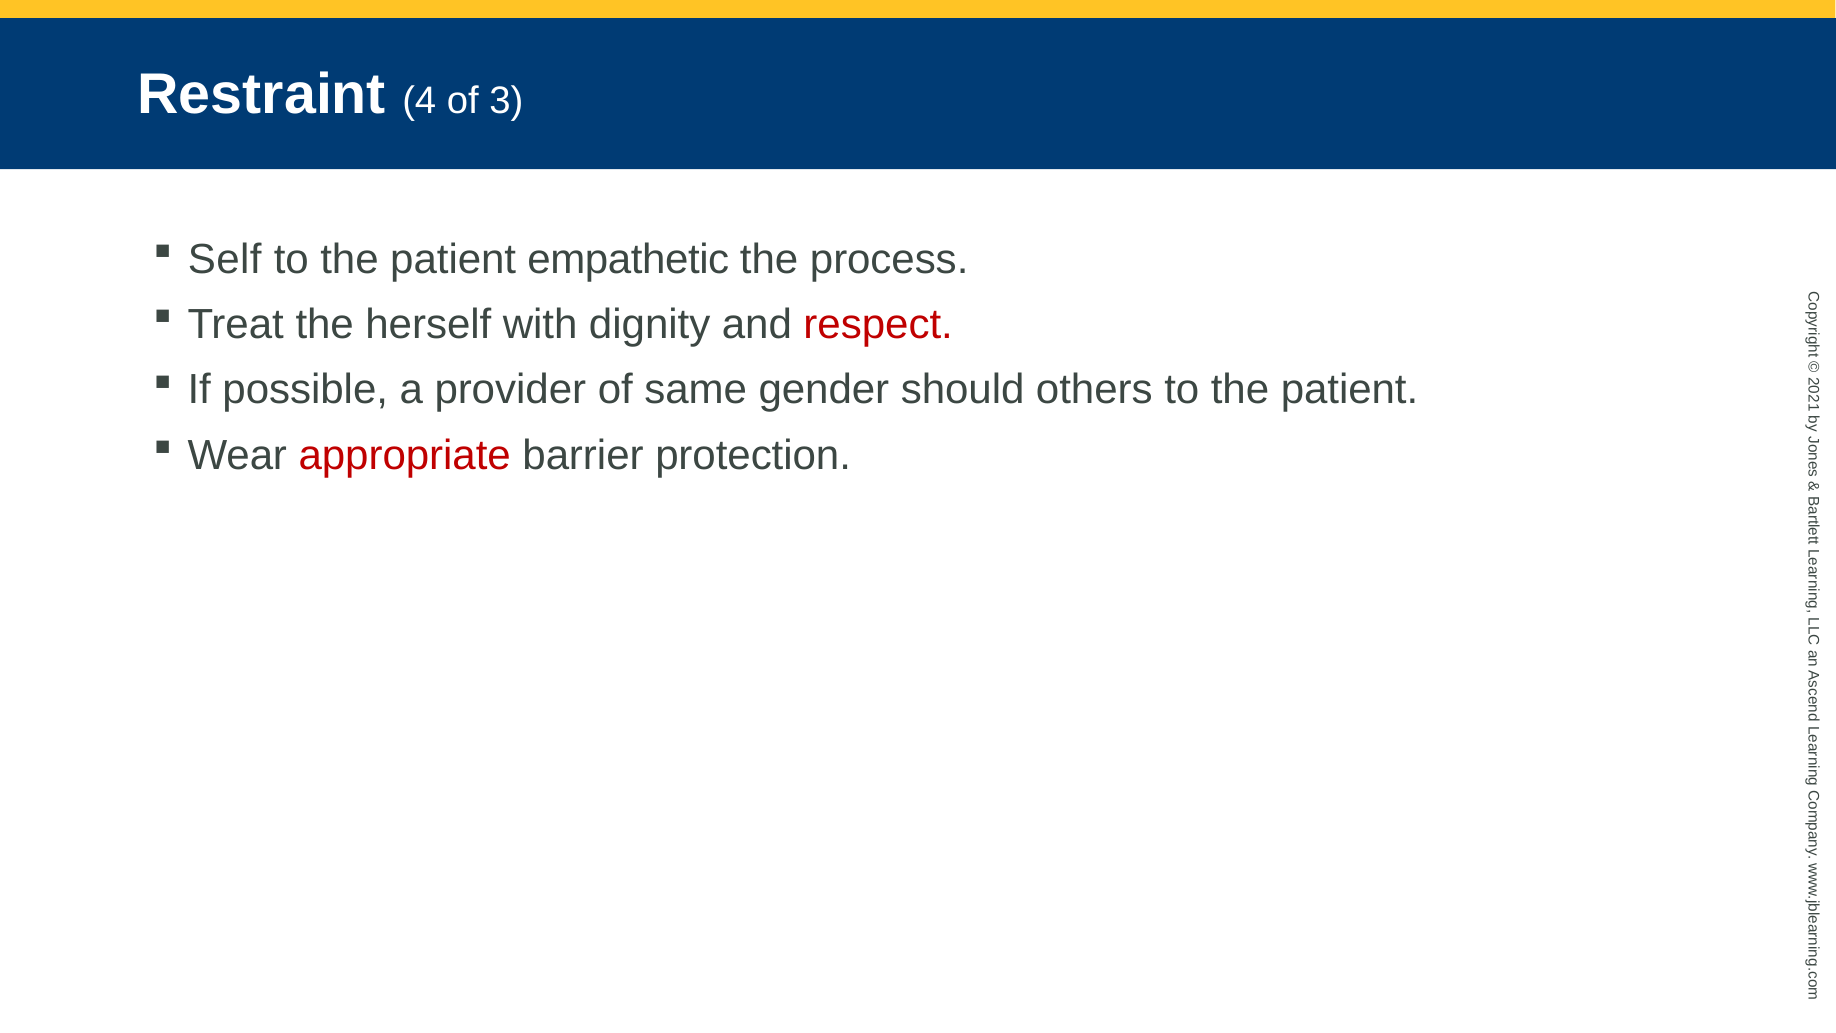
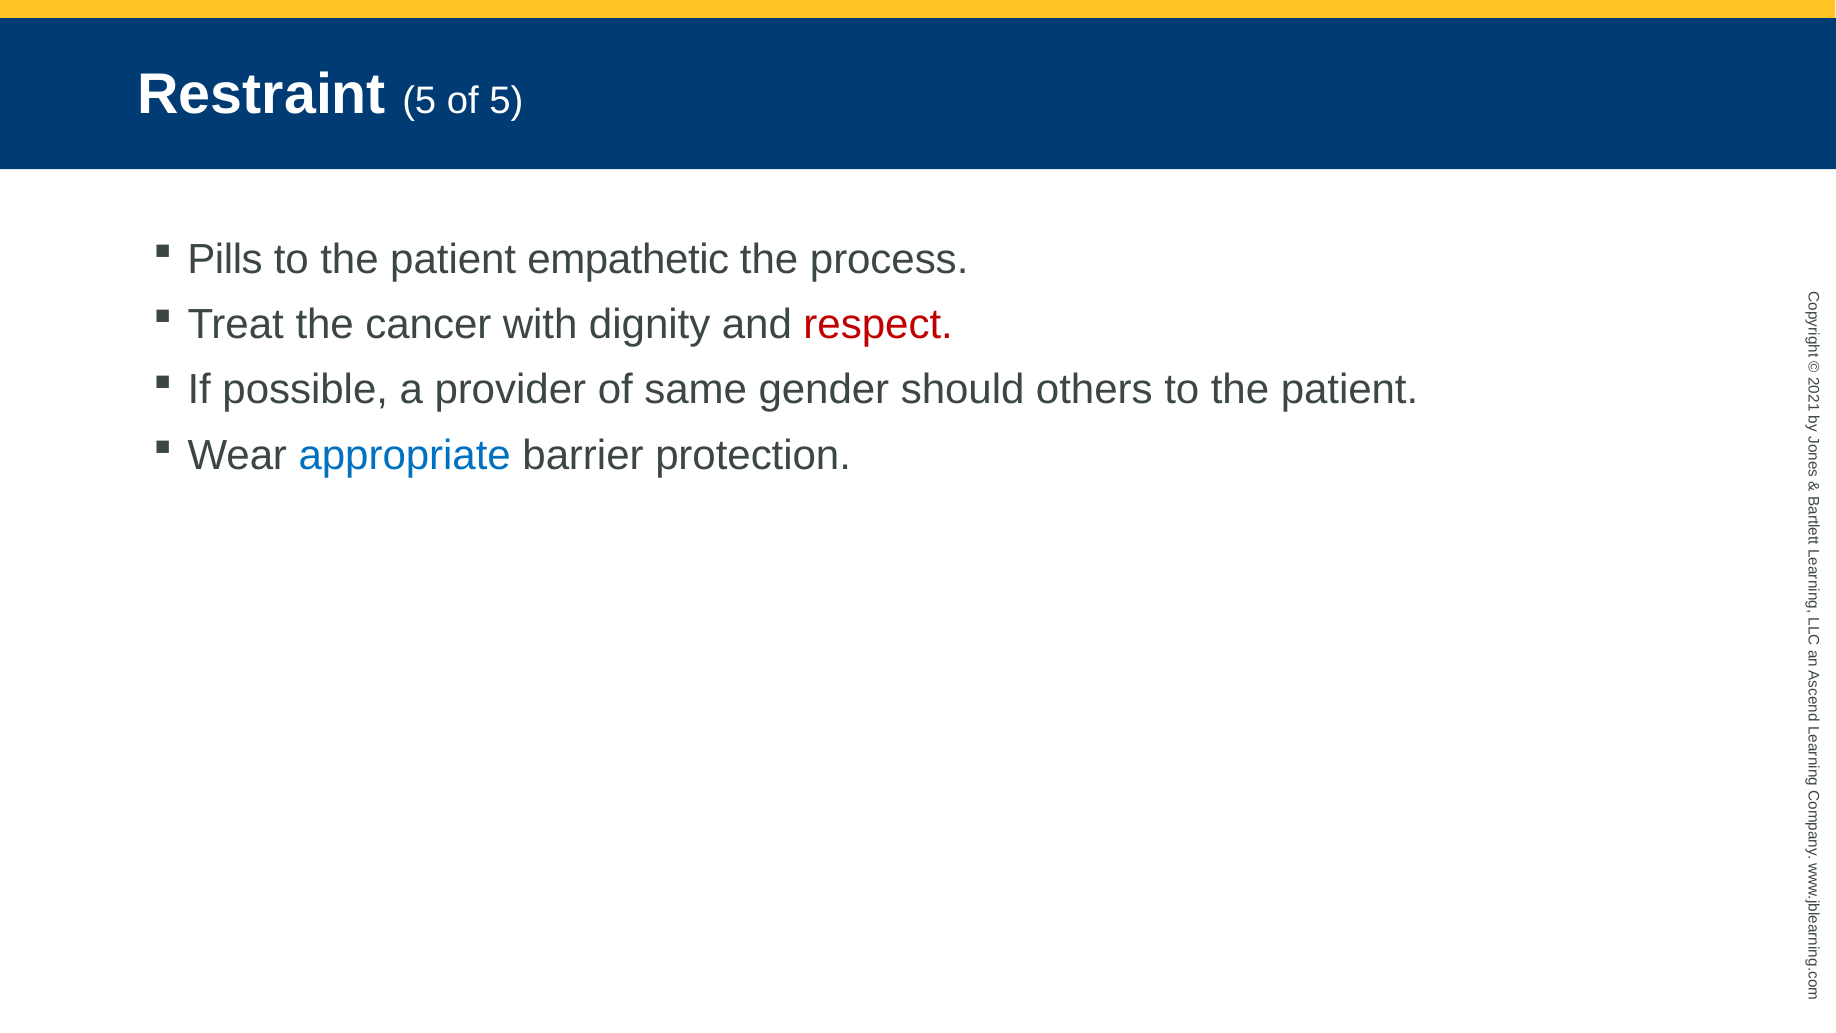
Restraint 4: 4 -> 5 (419, 101)
of 3: 3 -> 5 (506, 101)
Self: Self -> Pills (225, 260)
herself: herself -> cancer (428, 325)
appropriate colour: red -> blue (405, 455)
